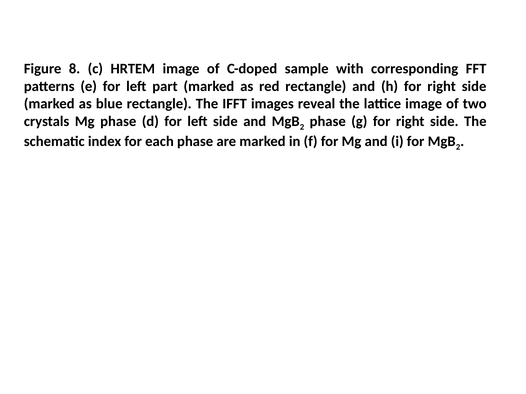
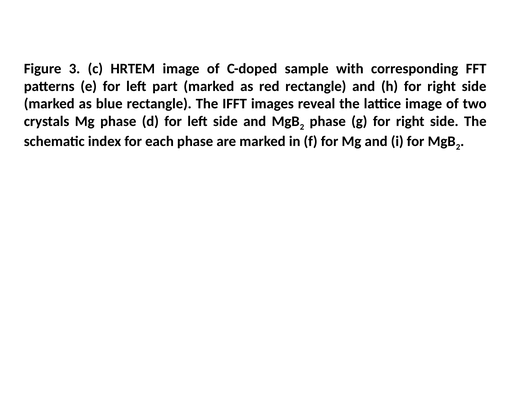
8: 8 -> 3 (75, 69)
